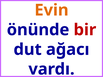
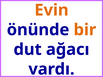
bir colour: red -> orange (85, 30)
